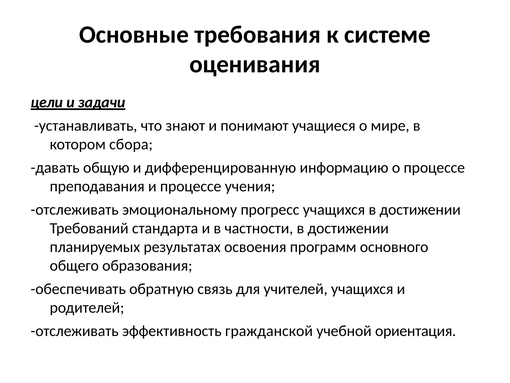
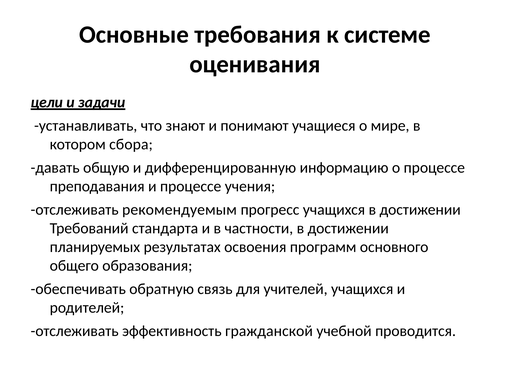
эмоциональному: эмоциональному -> рекомендуемым (179, 209)
ориентация: ориентация -> проводится (416, 331)
